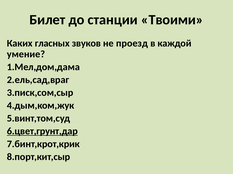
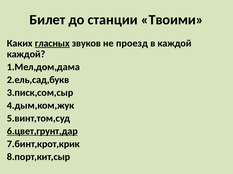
гласных underline: none -> present (52, 43)
умение: умение -> каждой (26, 54)
2.ель,сад,враг: 2.ель,сад,враг -> 2.ель,сад,букв (38, 80)
